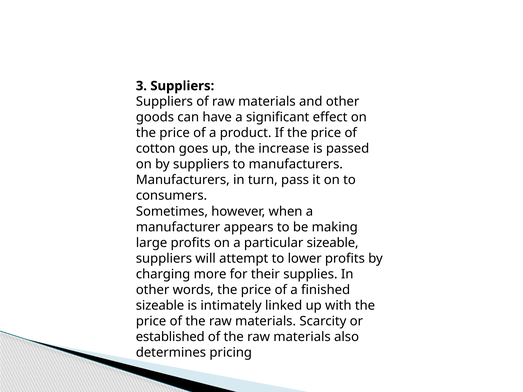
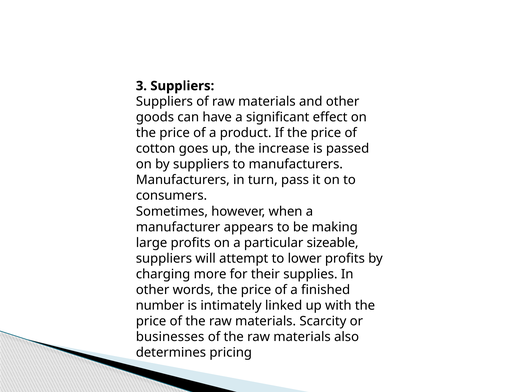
sizeable: sizeable -> number (160, 306)
established: established -> businesses (170, 337)
